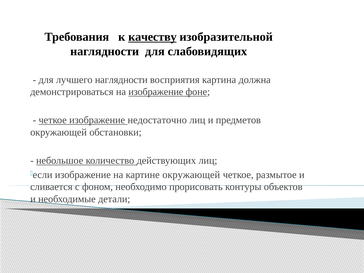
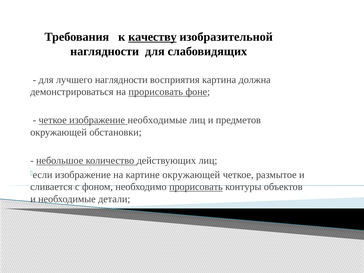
на изображение: изображение -> прорисовать (156, 92)
изображение недостаточно: недостаточно -> необходимые (157, 120)
прорисовать underline: none -> present (196, 187)
